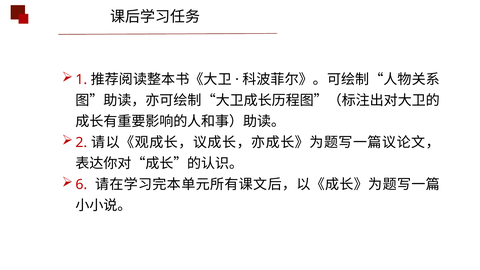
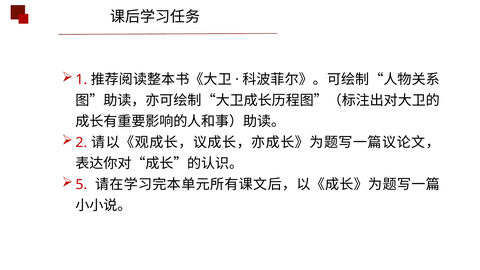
6: 6 -> 5 (81, 185)
